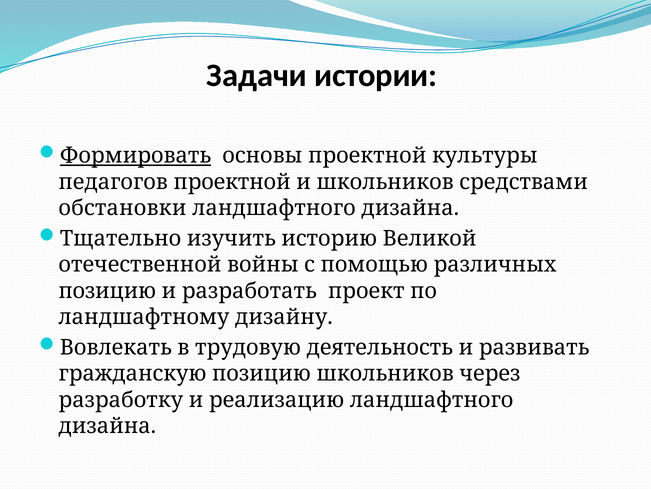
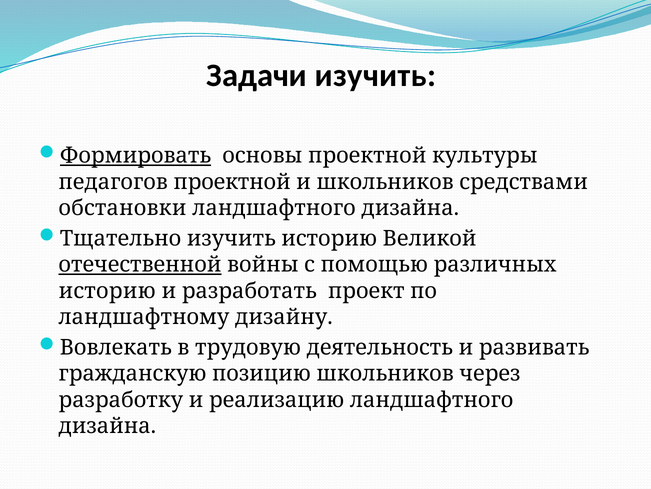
Задачи истории: истории -> изучить (376, 75)
отечественной underline: none -> present (140, 264)
позицию: позицию -> историю (107, 290)
